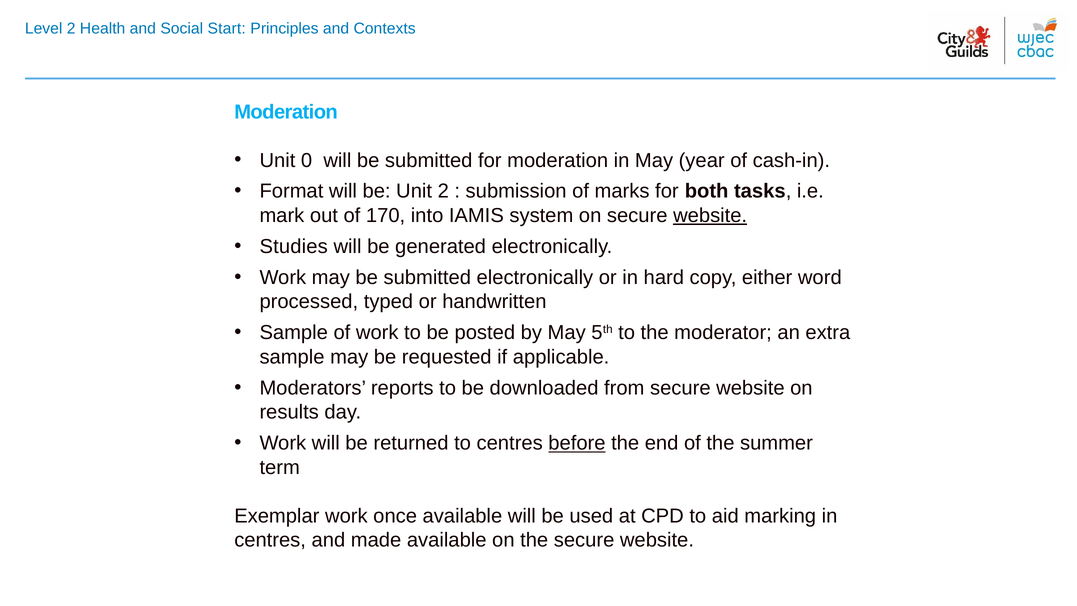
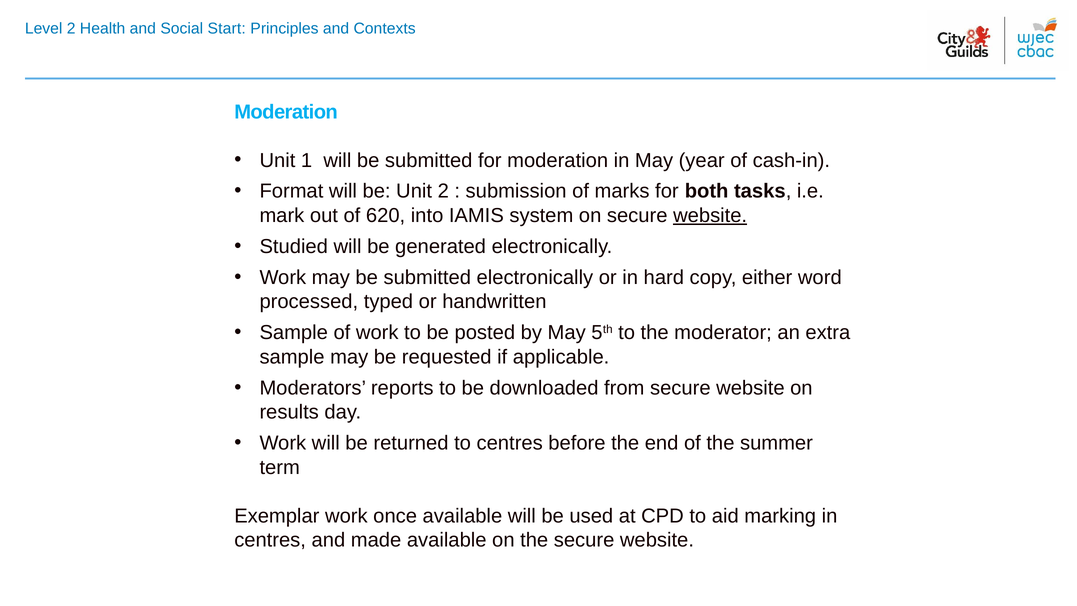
0: 0 -> 1 (307, 160)
170: 170 -> 620 (386, 215)
Studies: Studies -> Studied (294, 246)
before underline: present -> none (577, 443)
